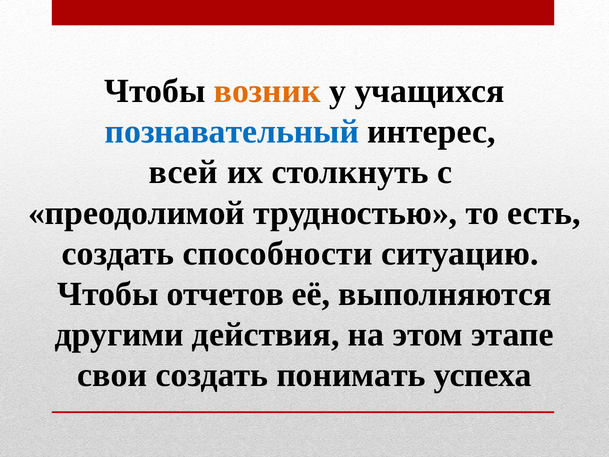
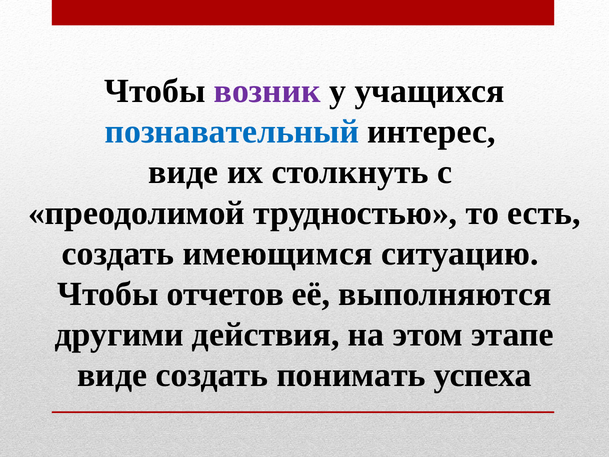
возник colour: orange -> purple (267, 91)
всей: всей -> виде (183, 172)
способности: способности -> имеющимся (278, 253)
свои: свои -> виде (112, 375)
